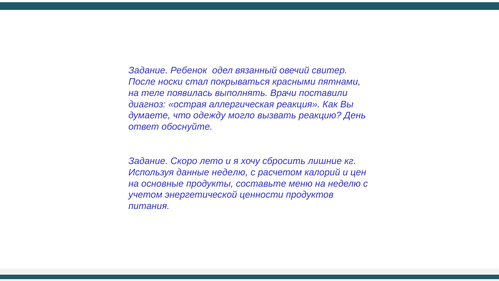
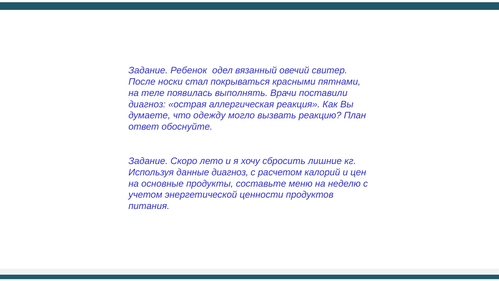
День: День -> План (355, 115)
данные неделю: неделю -> диагноз (230, 172)
